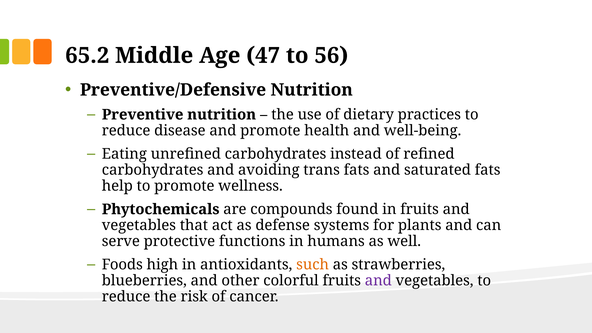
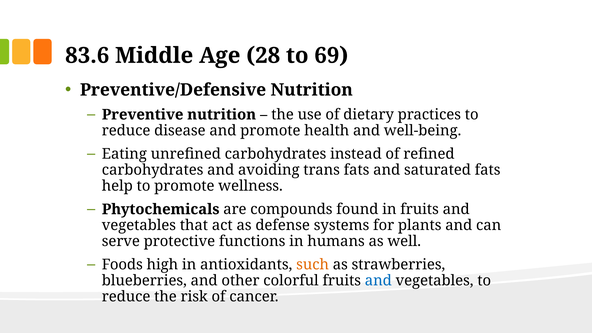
65.2: 65.2 -> 83.6 (87, 56)
47: 47 -> 28 (263, 56)
56: 56 -> 69 (331, 56)
and colour: purple -> blue (378, 281)
